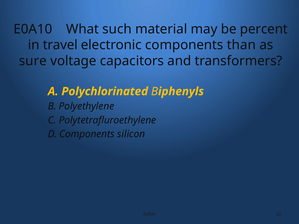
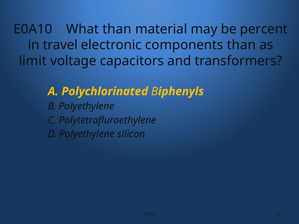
What such: such -> than (117, 29)
sure: sure -> limit (33, 61)
D Components: Components -> Polyethylene (87, 134)
